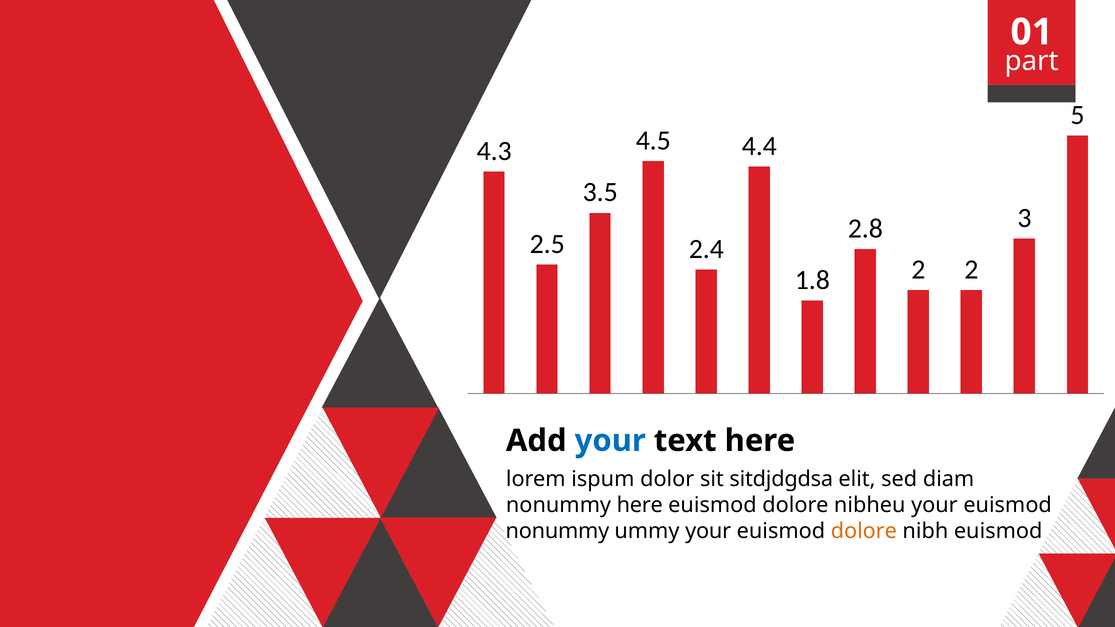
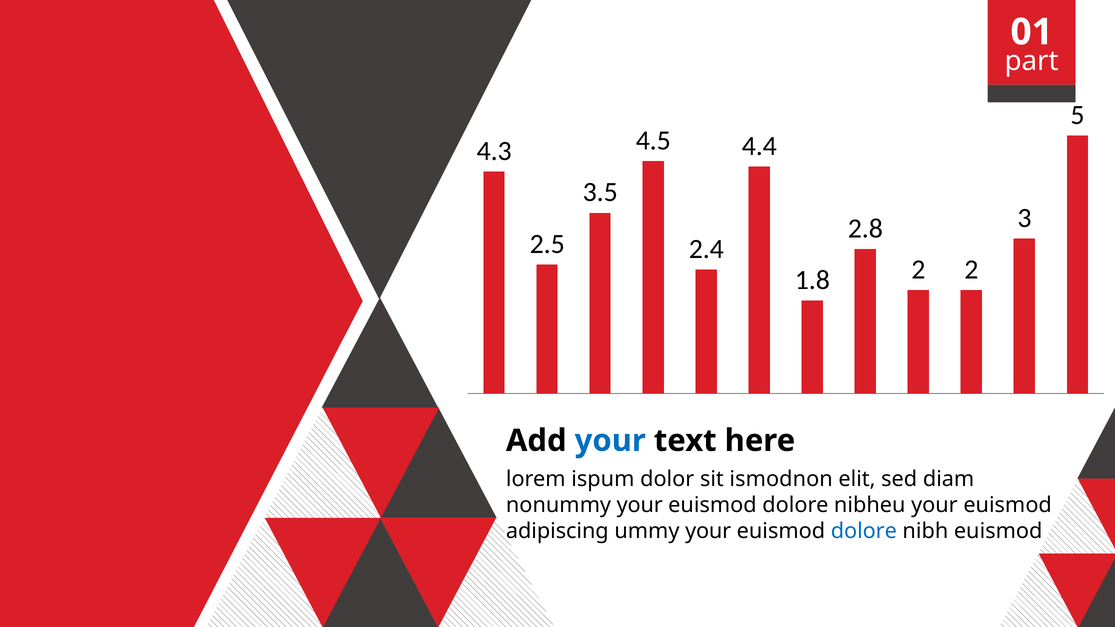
sitdjdgdsa: sitdjdgdsa -> ismodnon (781, 479)
nonummy here: here -> your (640, 505)
nonummy: nonummy -> adipiscing (557, 531)
dolore colour: orange -> blue (864, 531)
